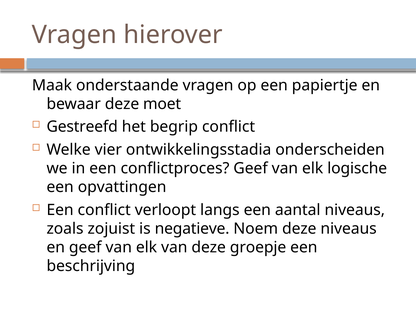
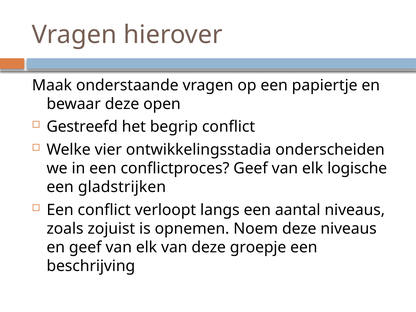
moet: moet -> open (162, 104)
opvattingen: opvattingen -> gladstrijken (122, 187)
negatieve: negatieve -> opnemen (192, 229)
